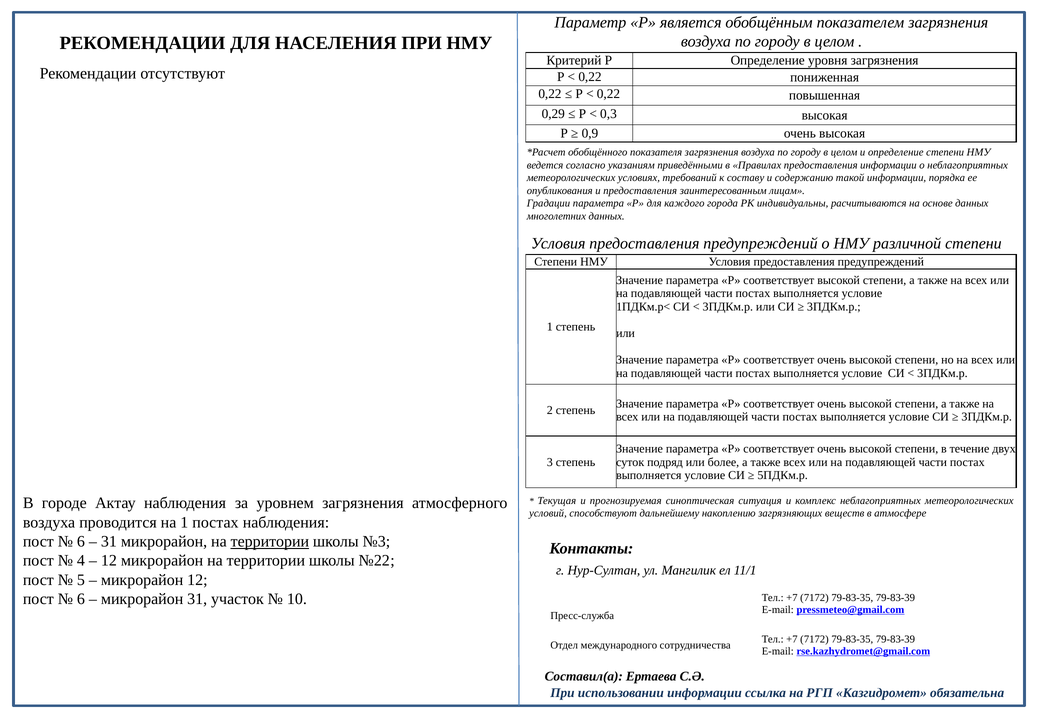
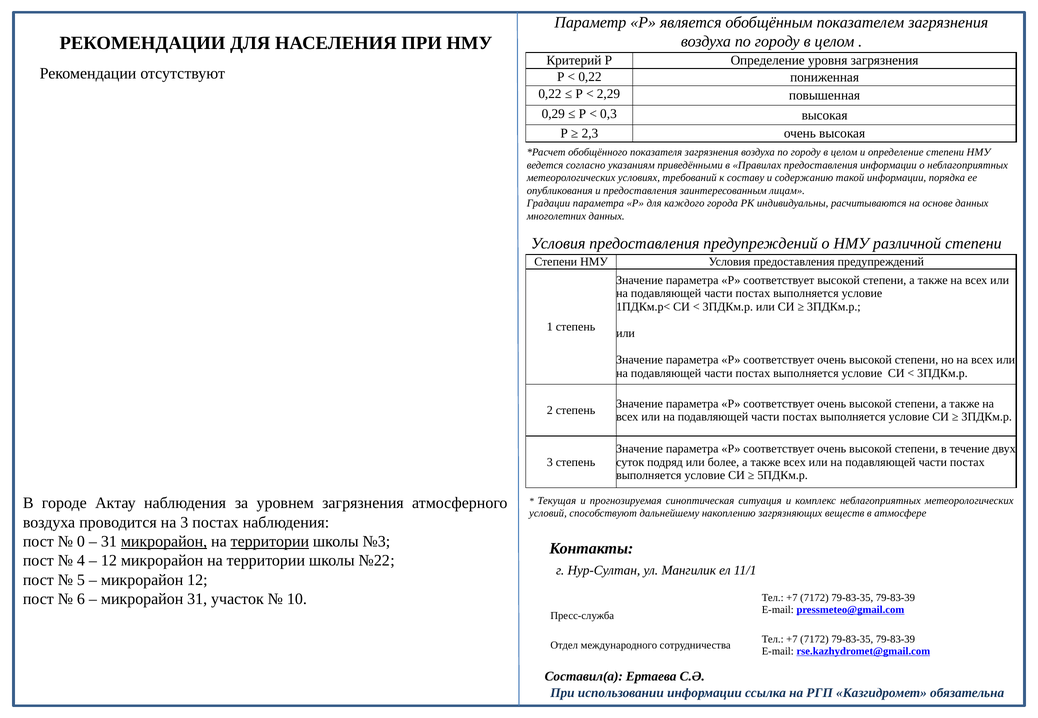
0,22: 0,22 -> 2,29 (608, 94)
0,9: 0,9 -> 2,3 (590, 133)
на 1: 1 -> 3 (184, 523)
6: 6 -> 0 (81, 542)
микрорайон underline: none -> present (164, 542)
